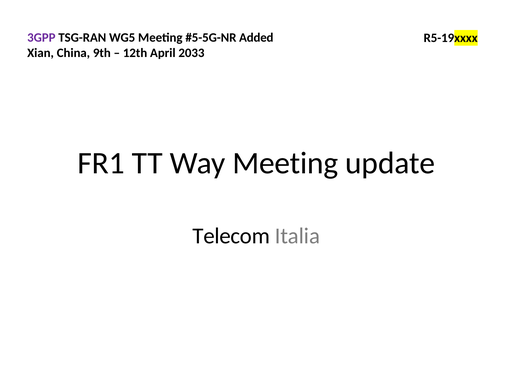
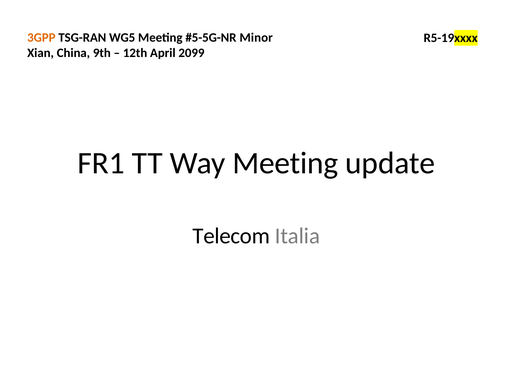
3GPP colour: purple -> orange (41, 37)
Added: Added -> Minor (256, 37)
2033: 2033 -> 2099 (191, 53)
